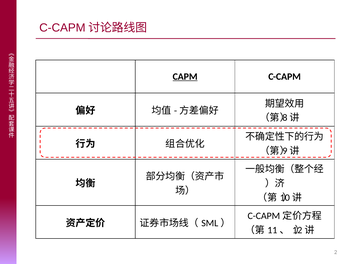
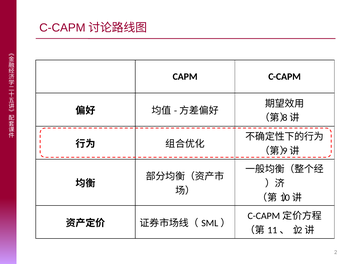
CAPM underline: present -> none (185, 77)
